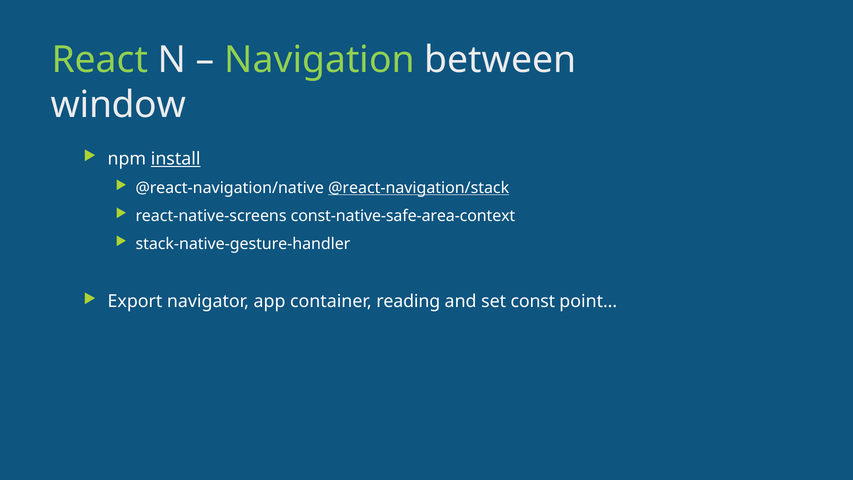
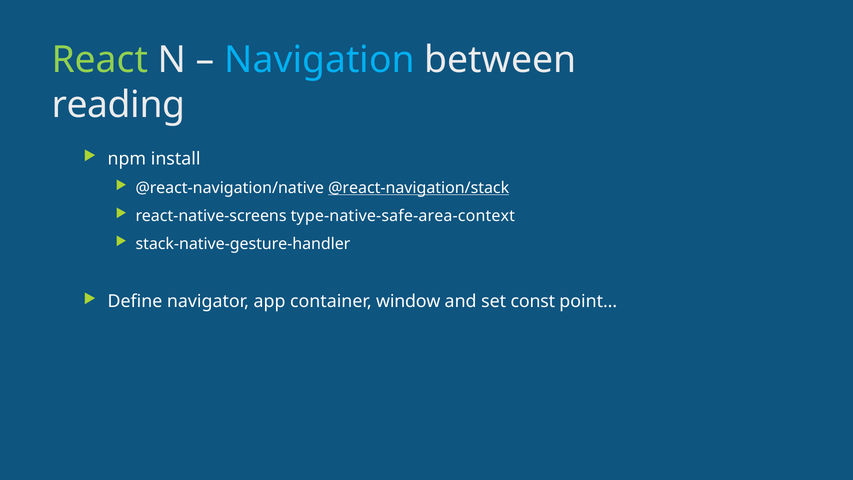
Navigation colour: light green -> light blue (320, 60)
window: window -> reading (119, 105)
install underline: present -> none (176, 159)
const-native-safe-area-context: const-native-safe-area-context -> type-native-safe-area-context (403, 216)
Export: Export -> Define (135, 301)
reading: reading -> window (408, 301)
